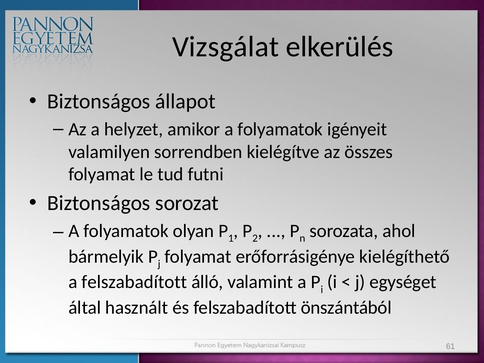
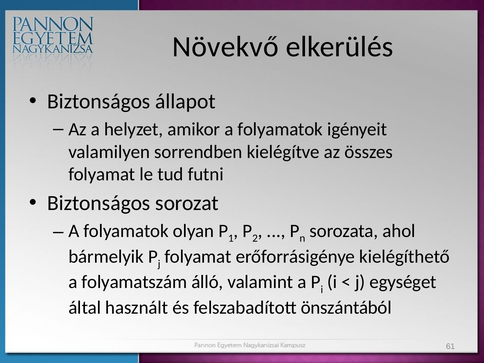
Vizsgálat: Vizsgálat -> Növekvő (225, 47)
a felszabadított: felszabadított -> folyamatszám (134, 282)
